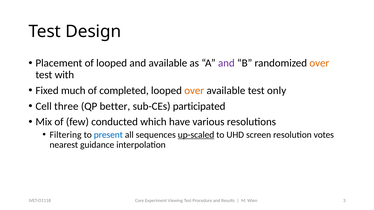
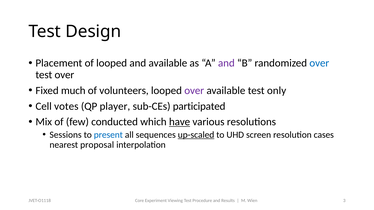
over colour: orange -> blue (319, 63)
test with: with -> over (64, 75)
completed: completed -> volunteers (124, 91)
over colour: orange -> purple (194, 91)
three: three -> votes (66, 106)
better: better -> player (115, 106)
have underline: none -> present (180, 122)
Filtering: Filtering -> Sessions (66, 135)
votes: votes -> cases (324, 135)
guidance: guidance -> proposal (97, 145)
